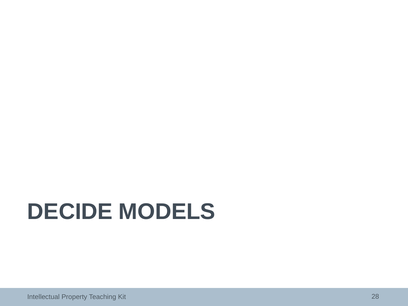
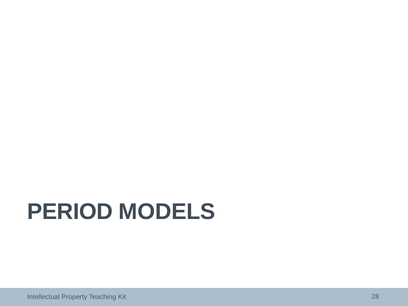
DECIDE: DECIDE -> PERIOD (70, 212)
